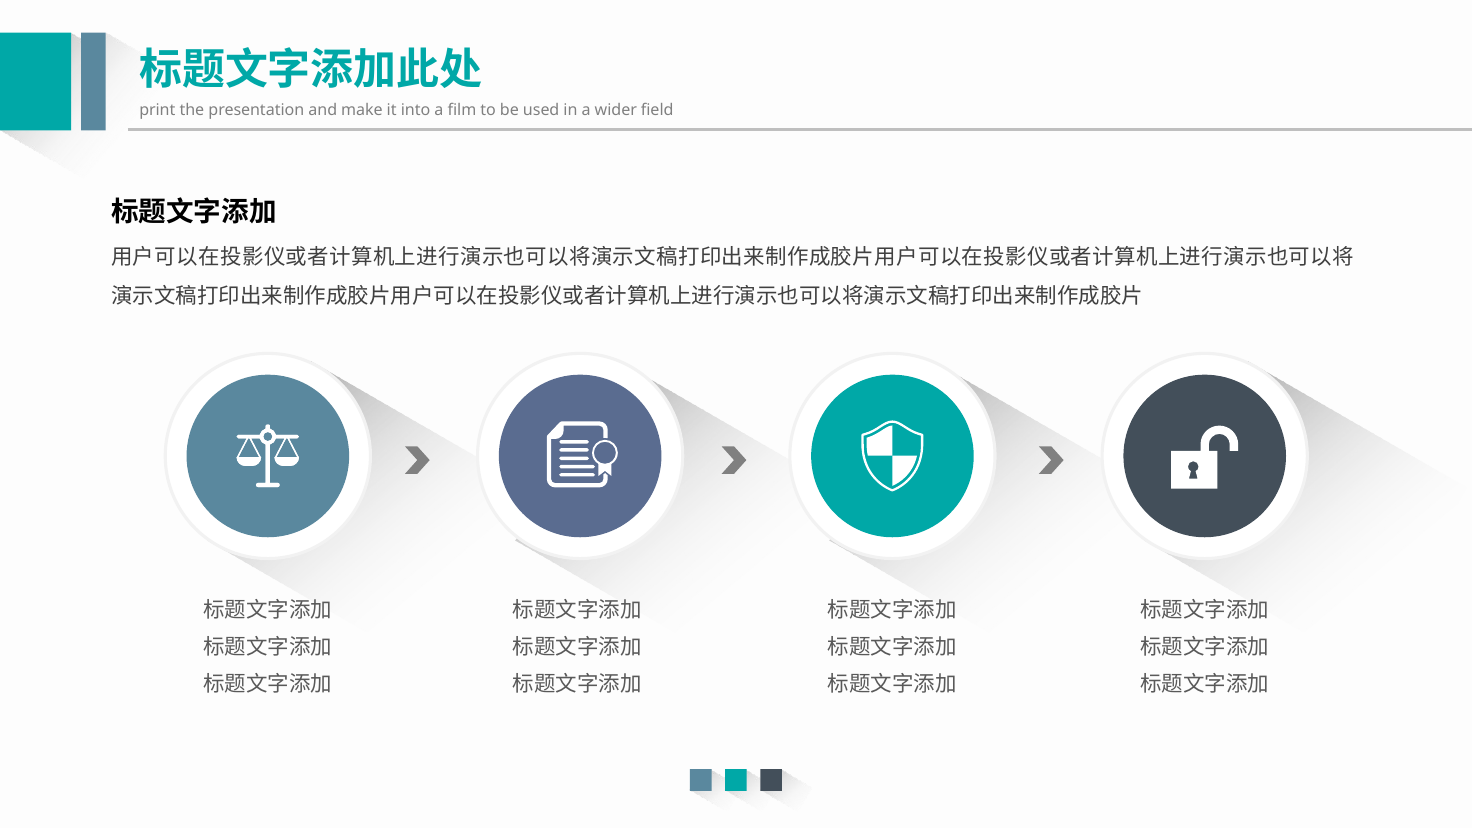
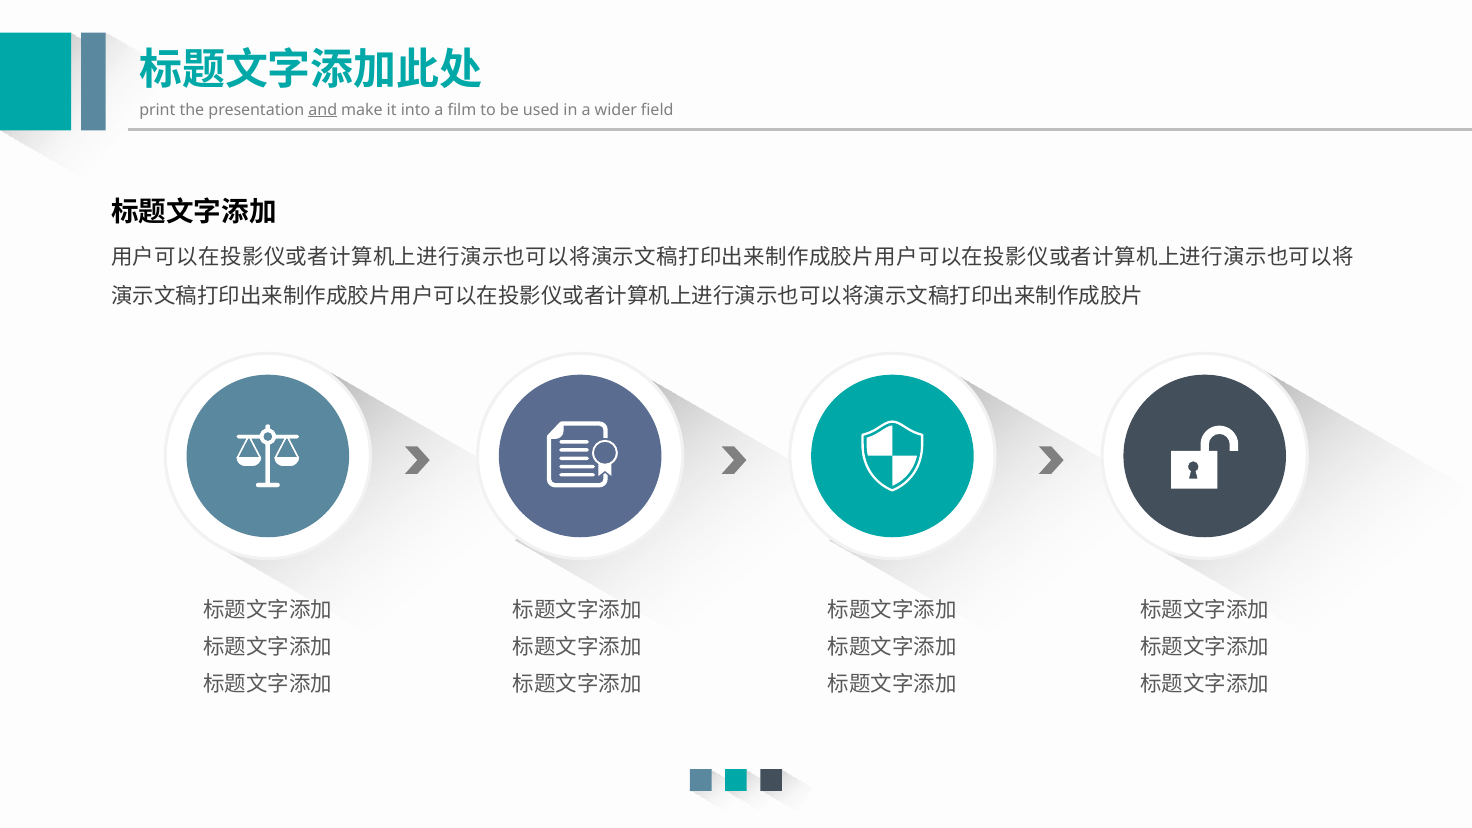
and underline: none -> present (323, 110)
